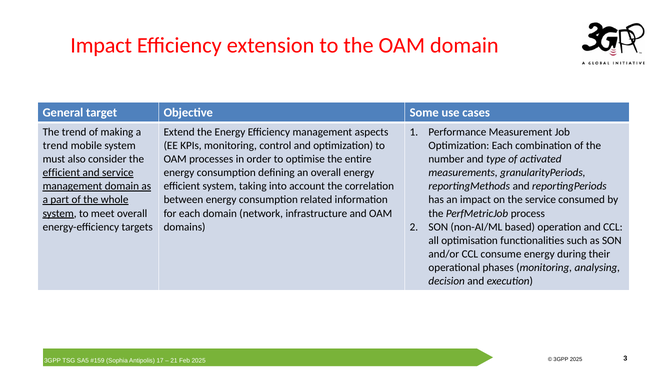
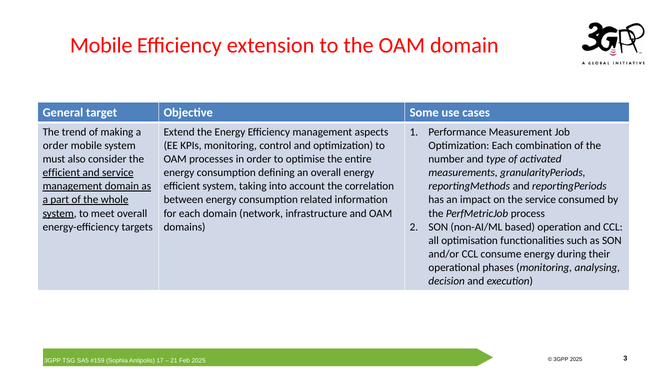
Impact: Impact -> Mobile (101, 45)
trend: trend -> order (55, 146)
